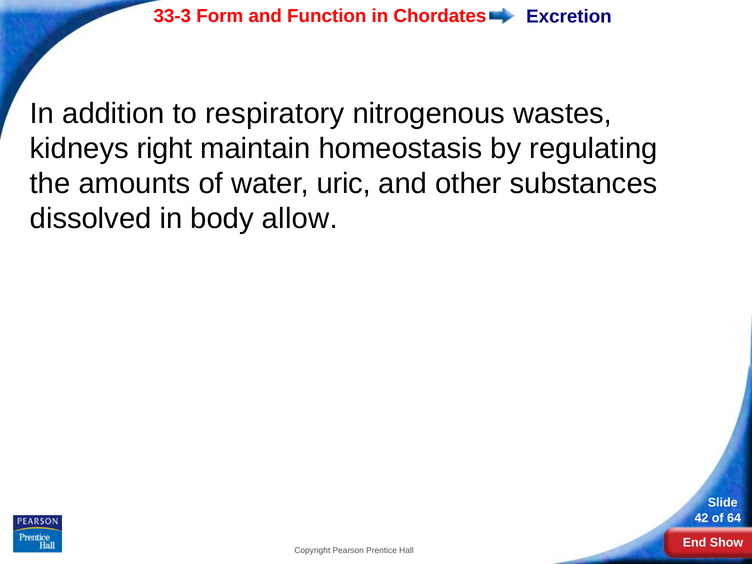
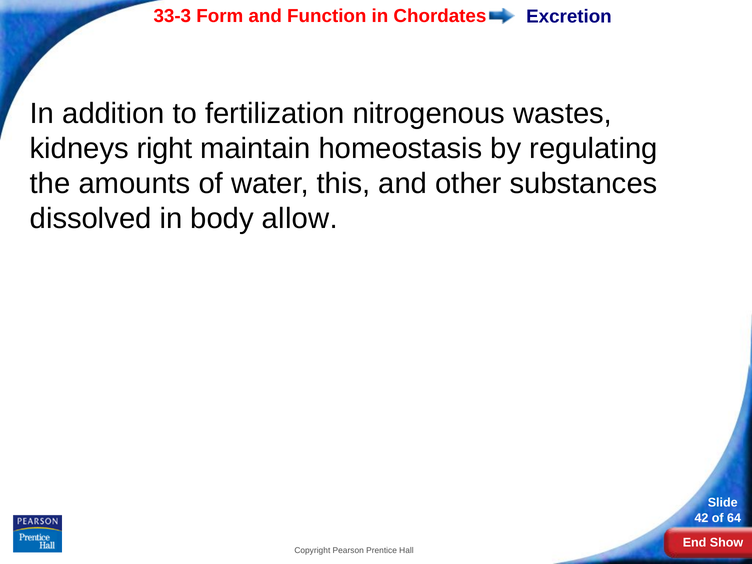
respiratory: respiratory -> fertilization (275, 113)
uric: uric -> this (344, 184)
